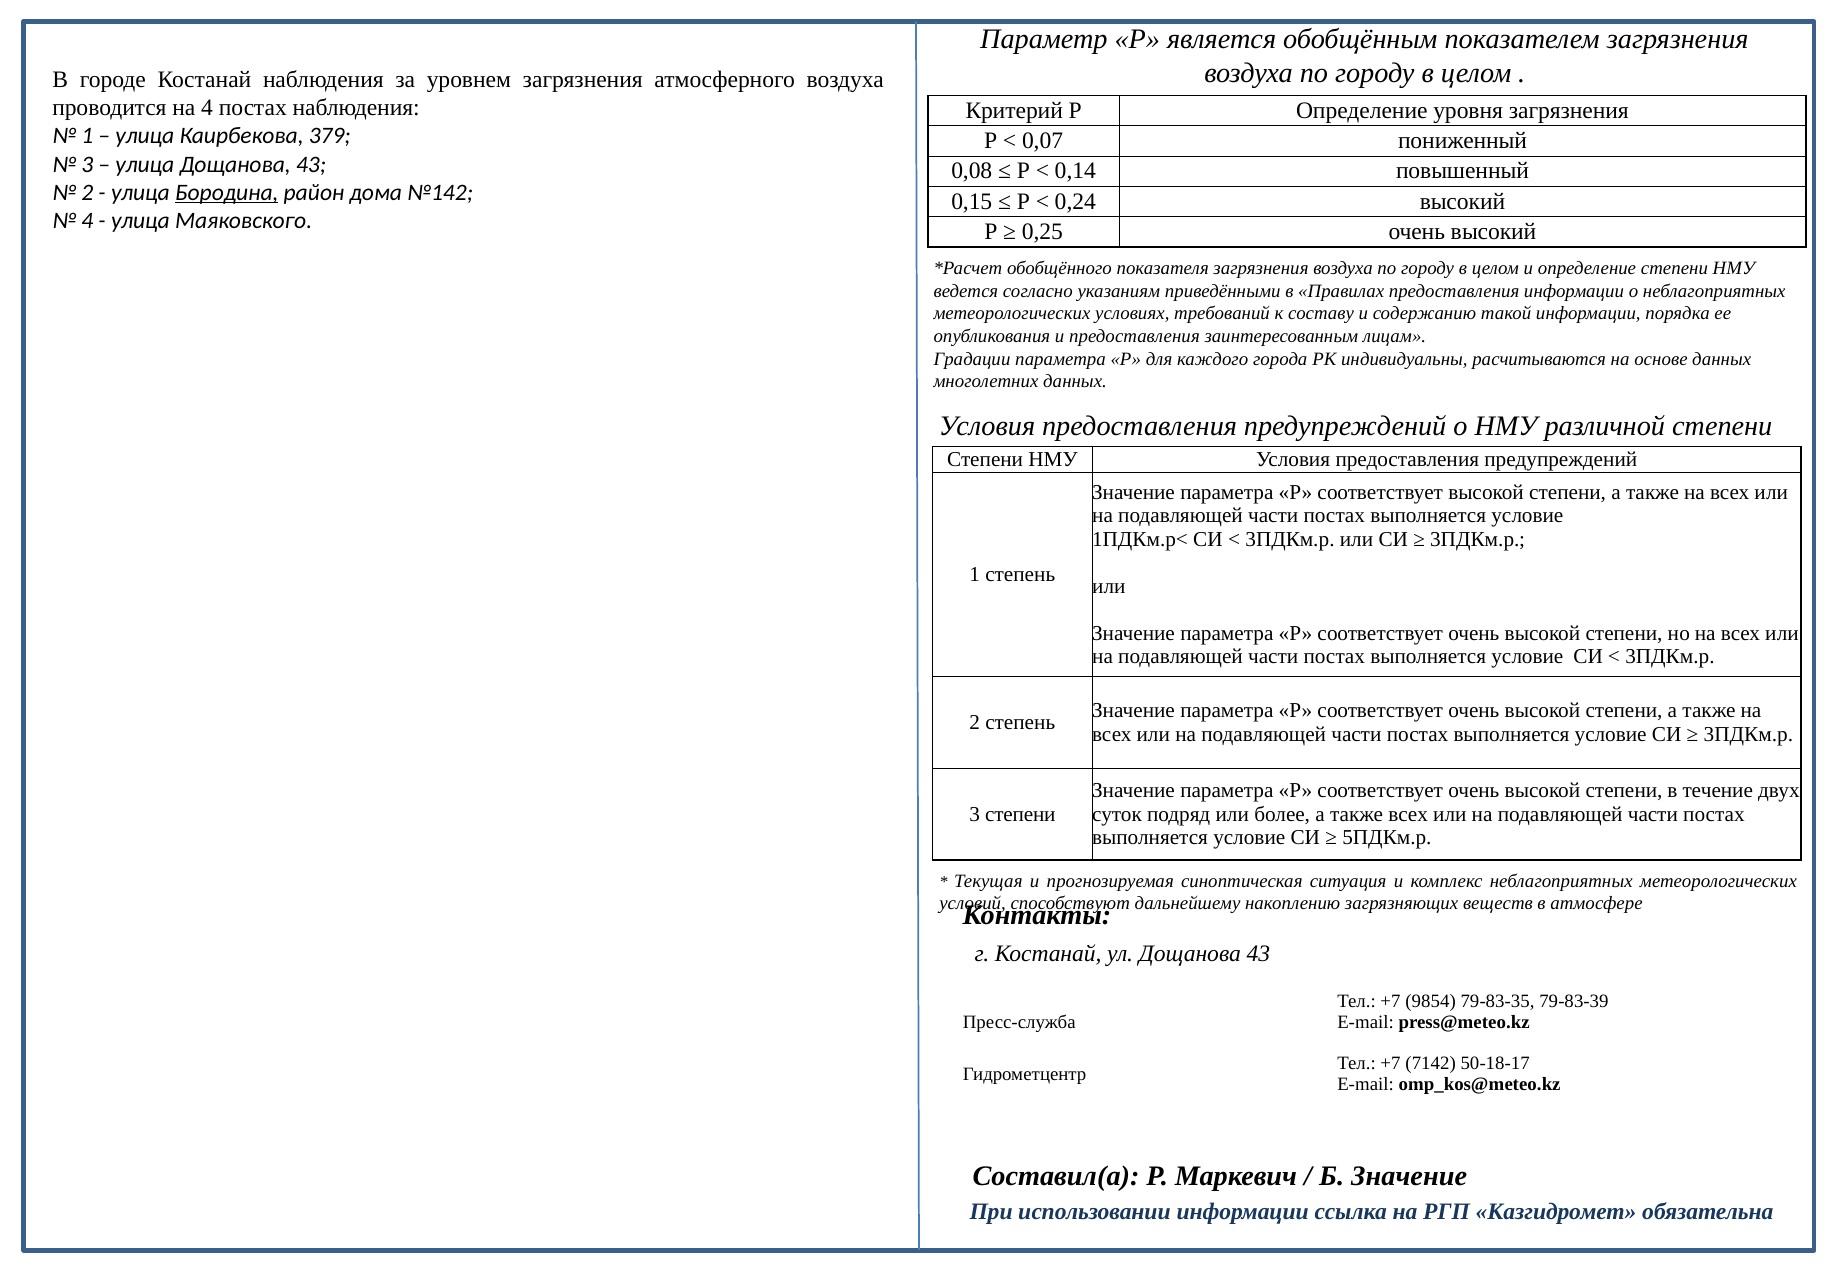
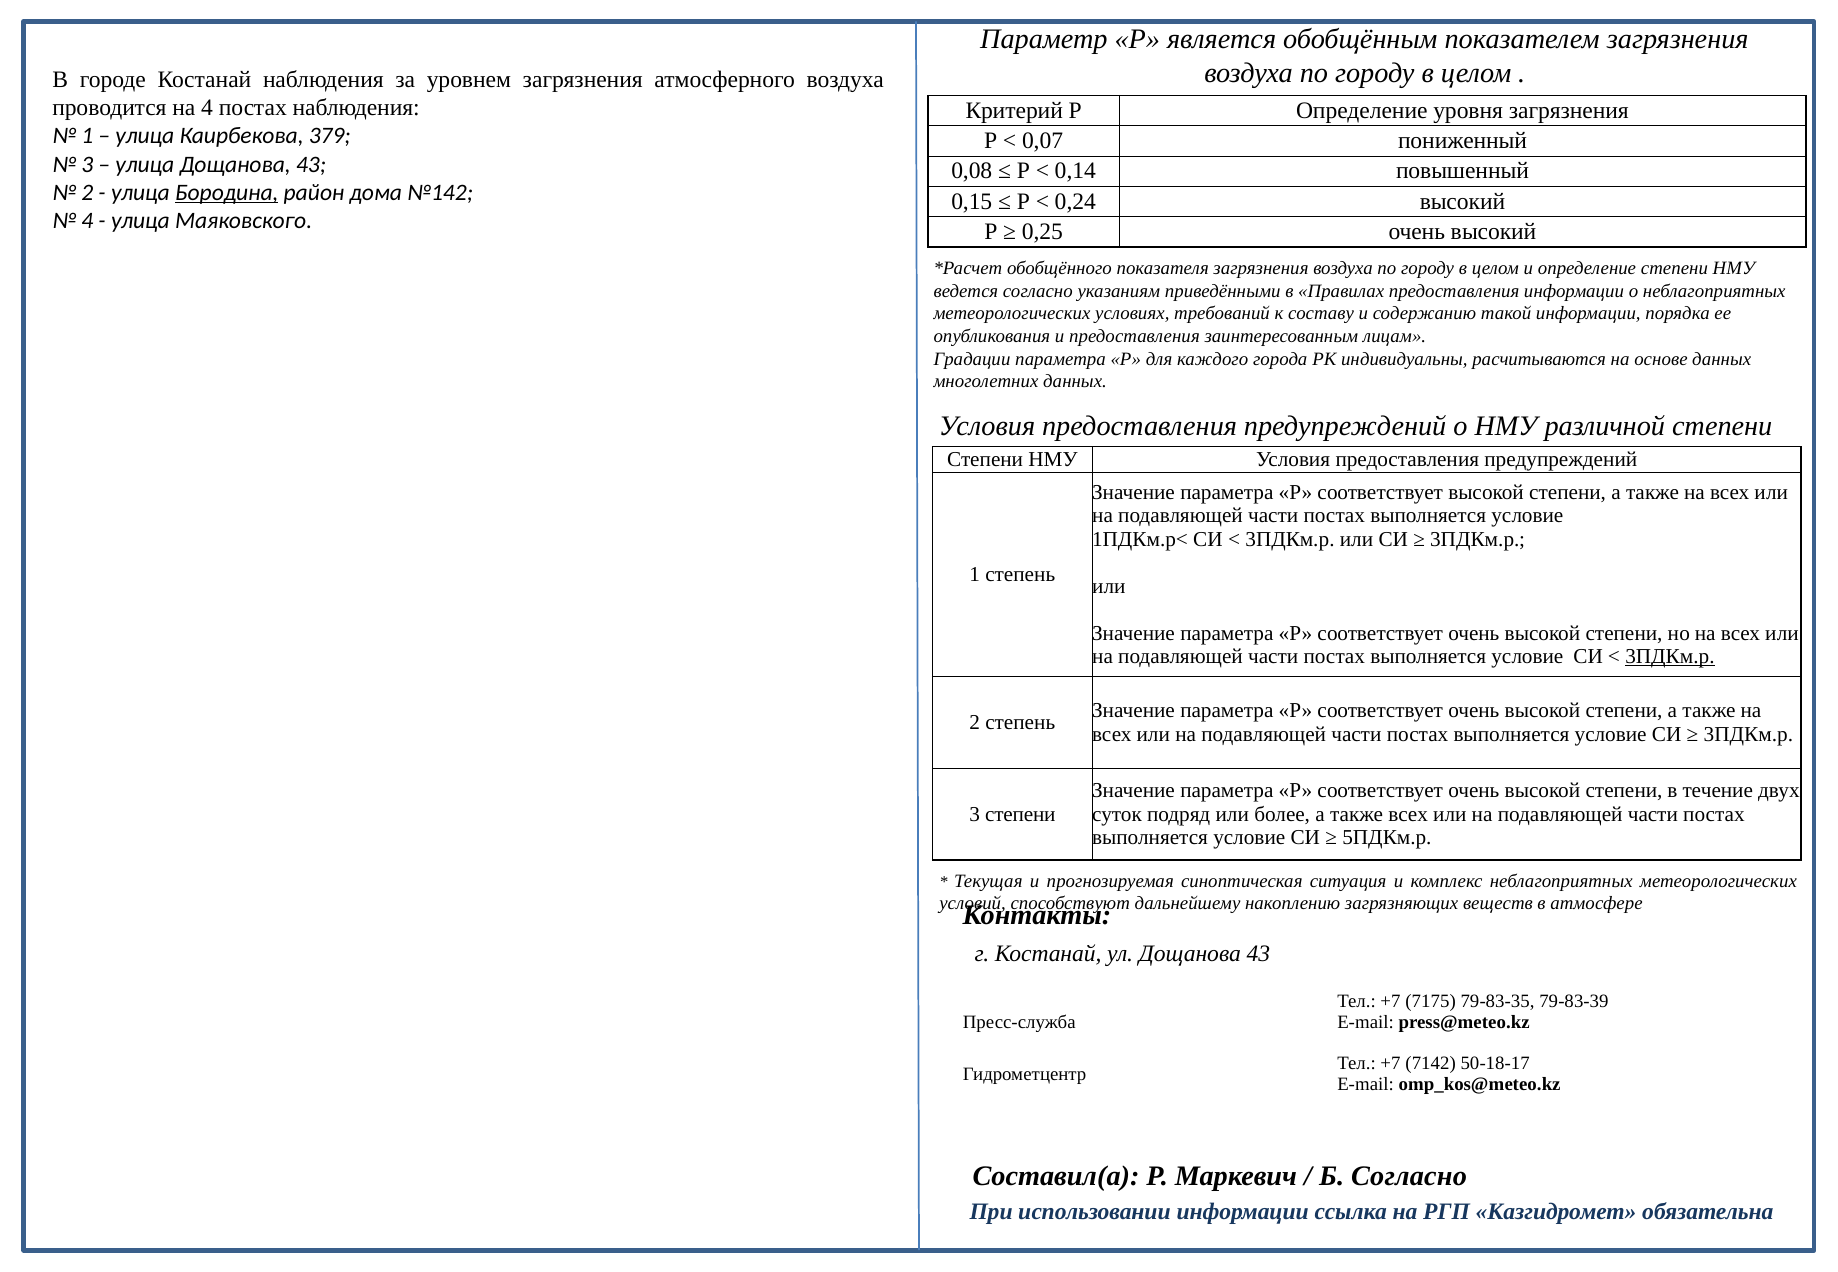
3ПДКм.р underline: none -> present (1670, 657)
9854: 9854 -> 7175 (1431, 1002)
Б Значение: Значение -> Согласно (1409, 1176)
